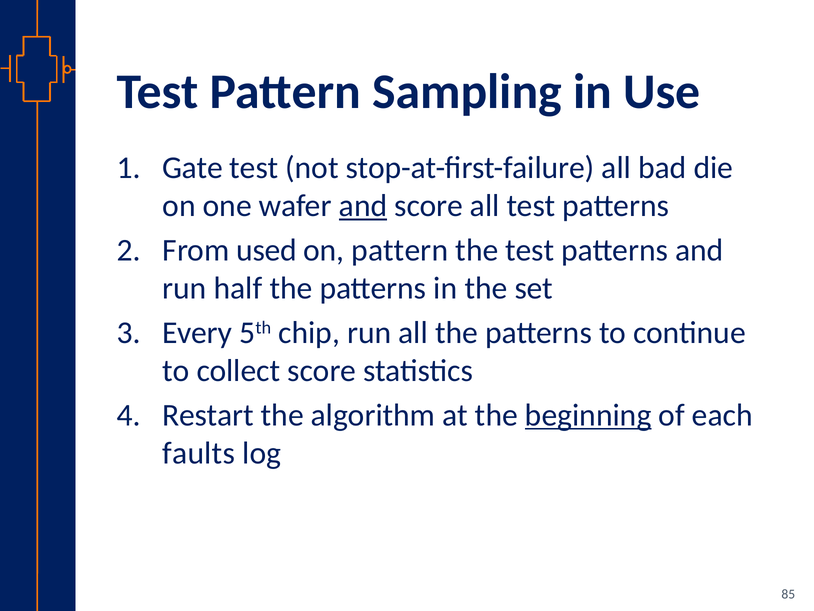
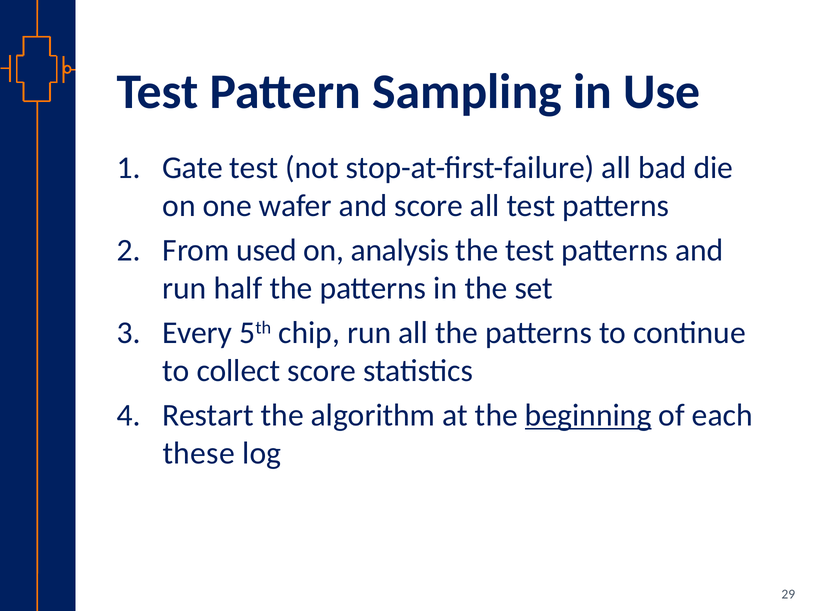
and underline: present -> none (363, 206)
on pattern: pattern -> analysis (400, 250)
faults: faults -> these (199, 453)
85: 85 -> 29 (788, 594)
